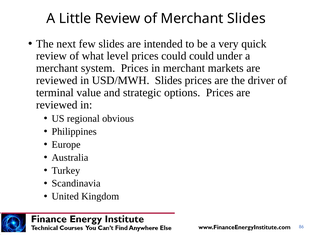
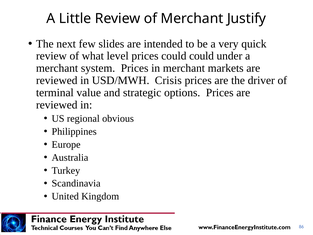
Merchant Slides: Slides -> Justify (247, 19)
USD/MWH Slides: Slides -> Crisis (168, 80)
